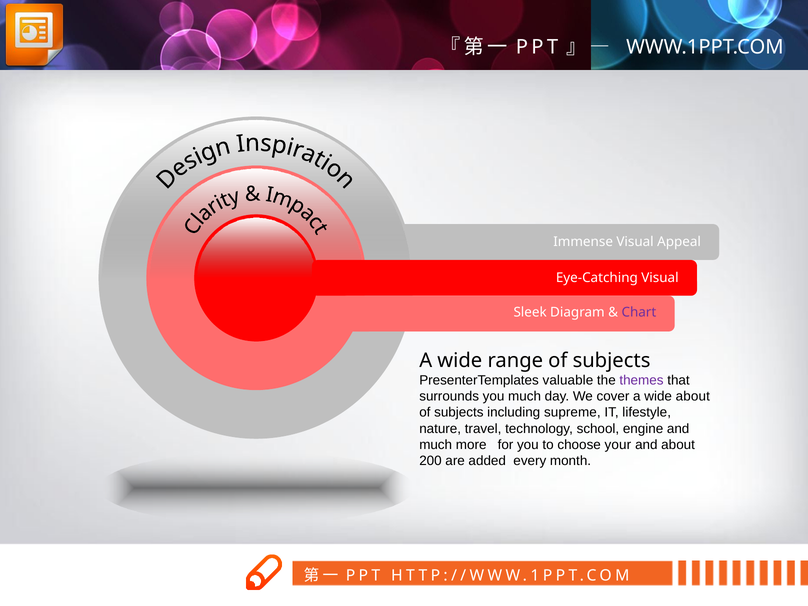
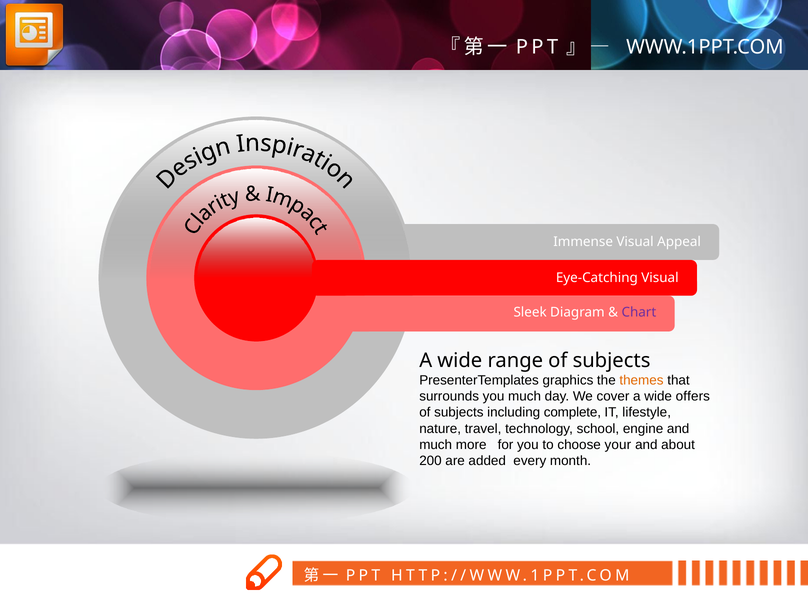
valuable: valuable -> graphics (568, 380)
themes colour: purple -> orange (641, 380)
wide about: about -> offers (693, 396)
supreme: supreme -> complete (572, 413)
